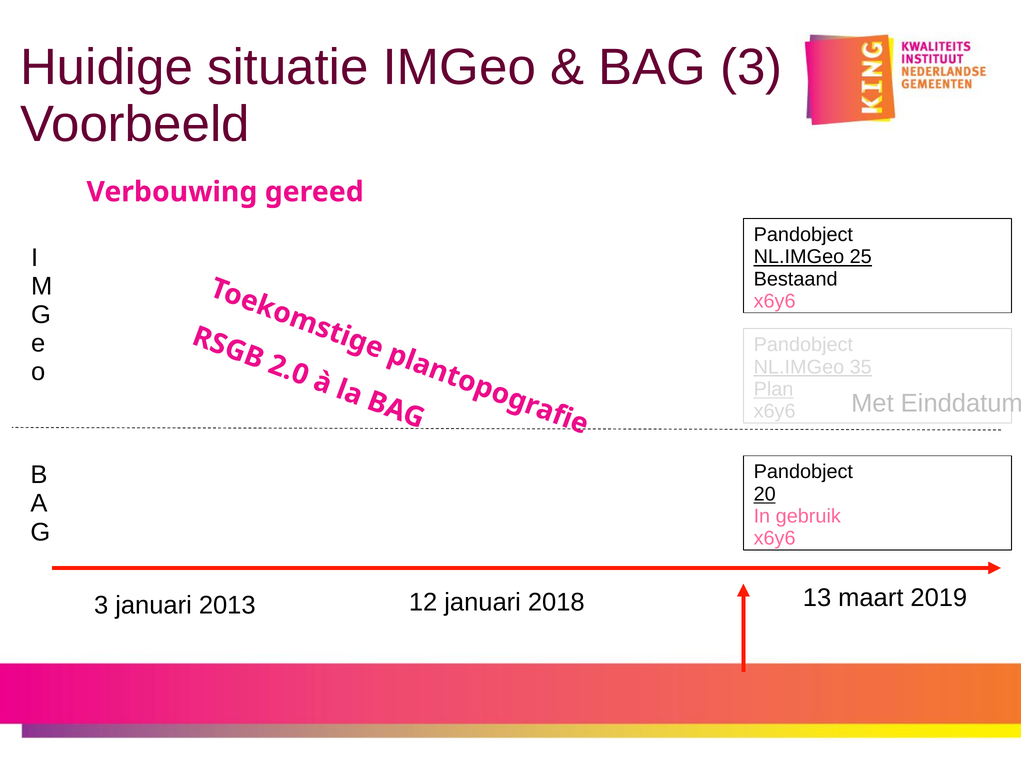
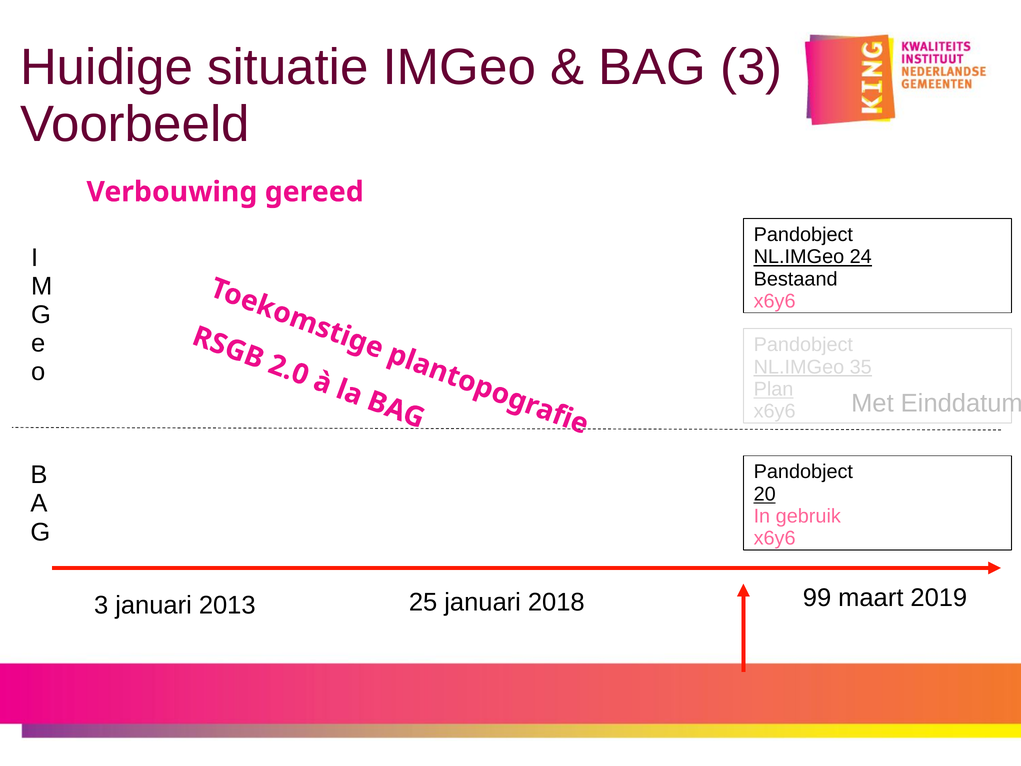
25: 25 -> 24 (861, 257)
12: 12 -> 25 (423, 602)
13: 13 -> 99 (817, 598)
